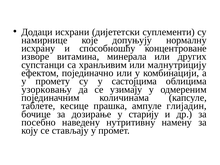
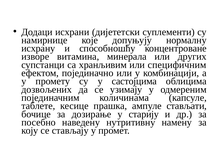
малнутрицију: малнутрицију -> специфичним (177, 65)
узорковању: узорковању -> дозвољених (47, 89)
глијадин: глијадин -> стављати (187, 106)
